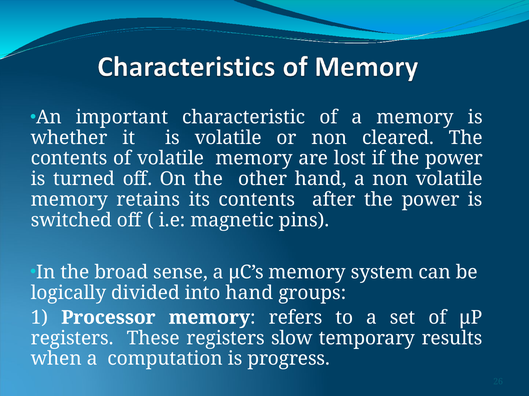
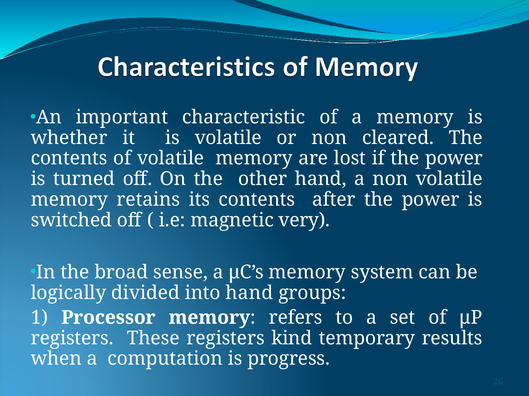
pins: pins -> very (304, 220)
slow: slow -> kind (292, 339)
